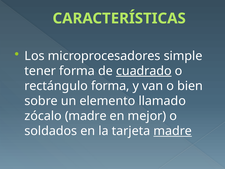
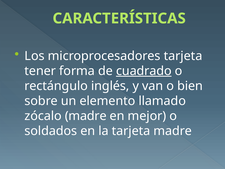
microprocesadores simple: simple -> tarjeta (183, 56)
rectángulo forma: forma -> inglés (110, 86)
madre underline: present -> none (173, 131)
